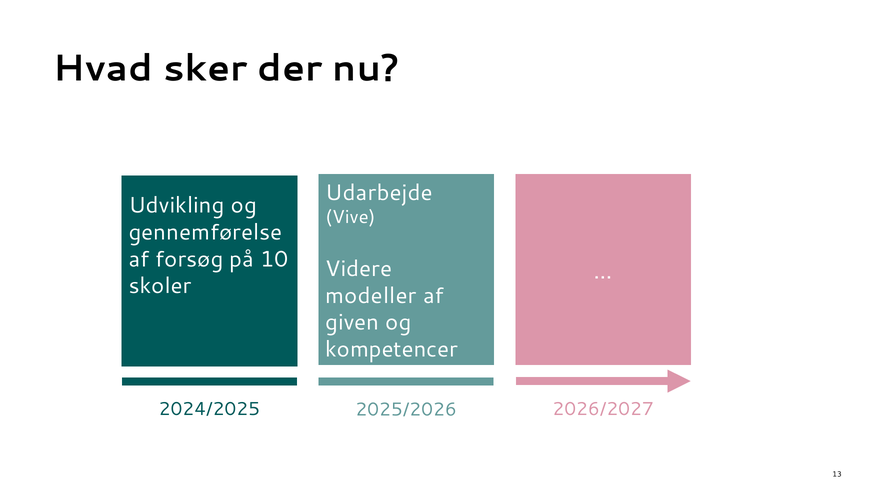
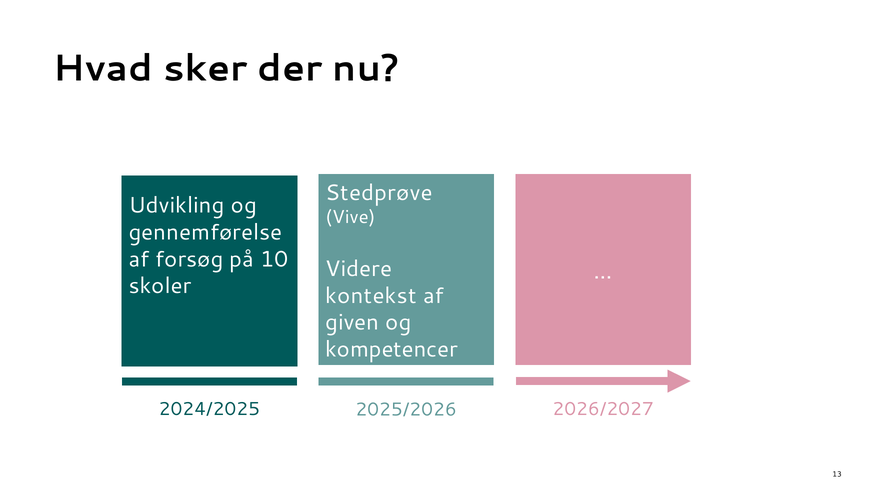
Udarbejde: Udarbejde -> Stedprøve (379, 193)
modeller: modeller -> kontekst (371, 296)
